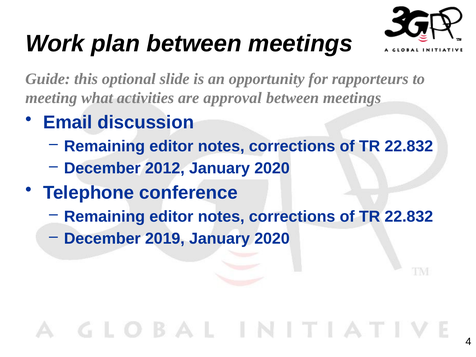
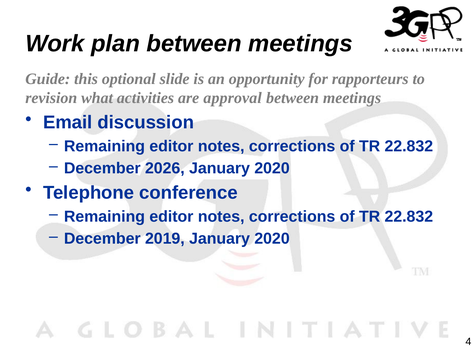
meeting: meeting -> revision (51, 98)
2012: 2012 -> 2026 (165, 168)
